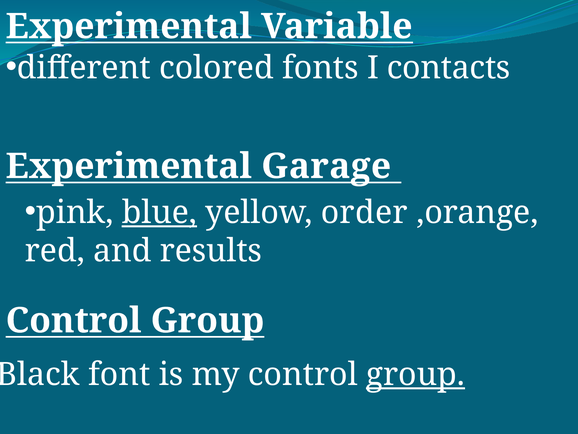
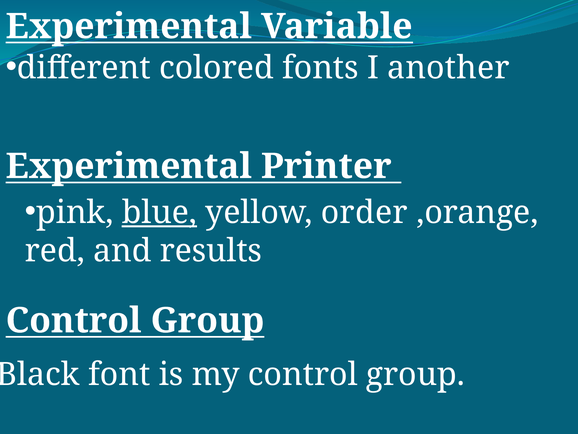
contacts: contacts -> another (448, 68)
Garage: Garage -> Printer (326, 166)
group underline: present -> none (415, 374)
